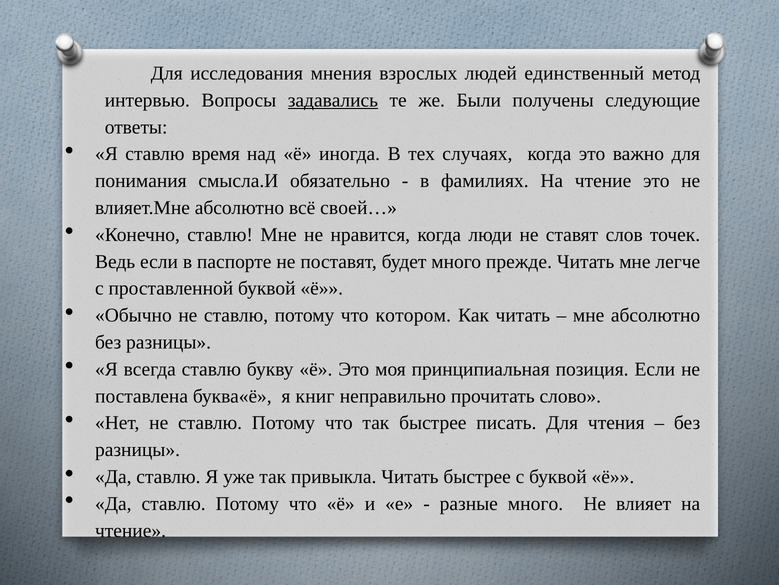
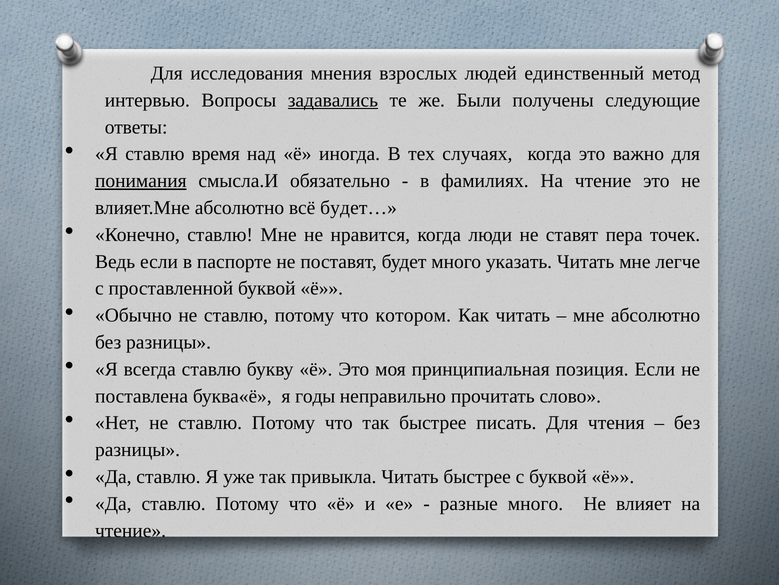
понимания underline: none -> present (141, 181)
своей…: своей… -> будет… (359, 208)
слов: слов -> пера (624, 234)
прежде: прежде -> указать (519, 261)
книг: книг -> годы (315, 396)
